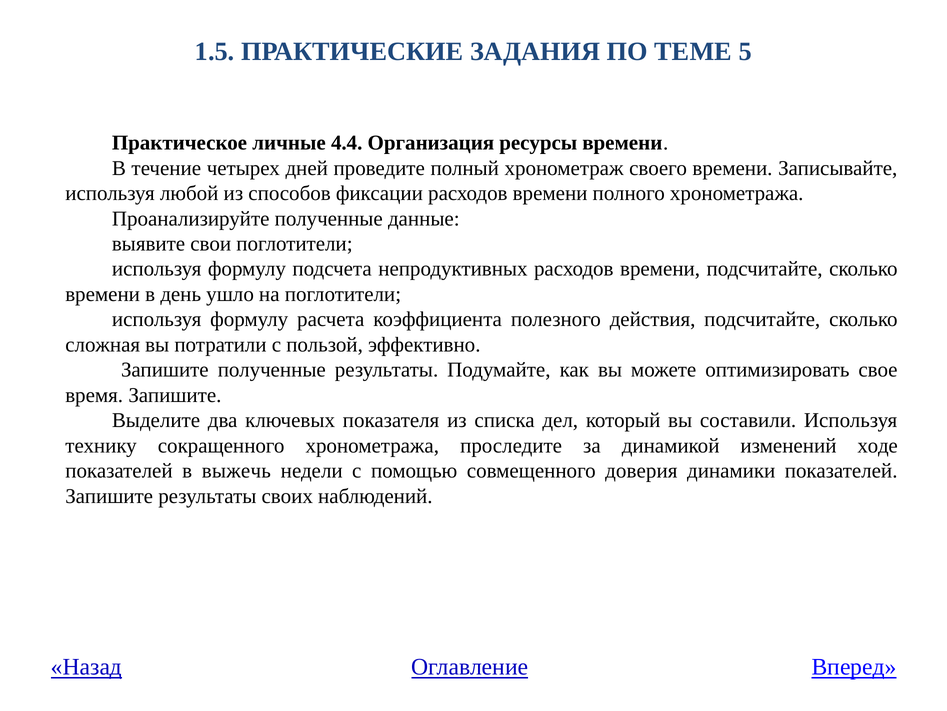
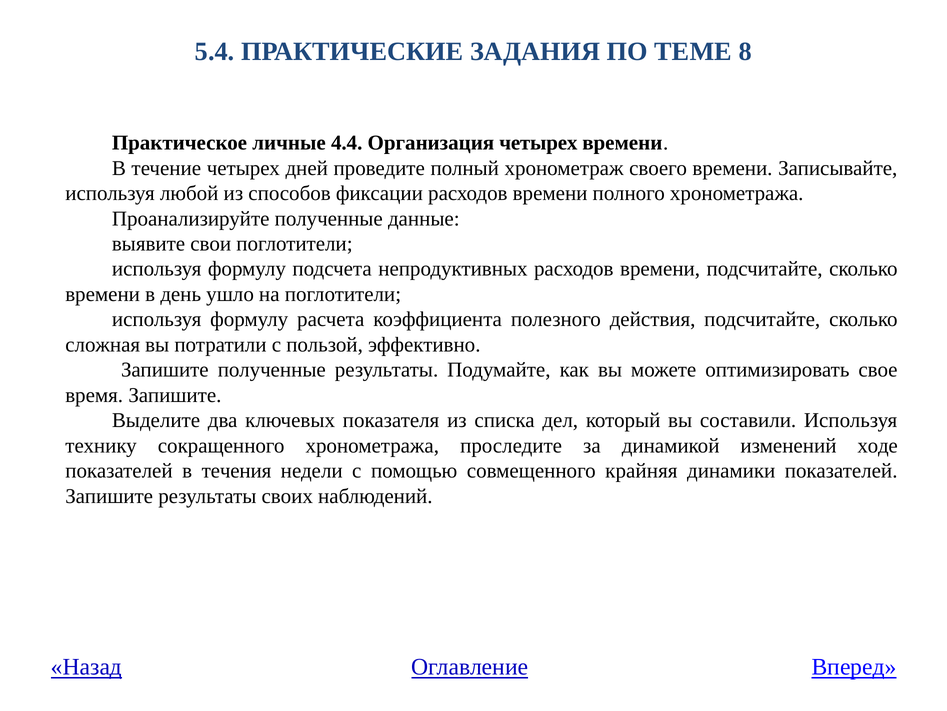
1.5: 1.5 -> 5.4 (215, 52)
5: 5 -> 8 (745, 52)
Организация ресурсы: ресурсы -> четырех (538, 143)
выжечь: выжечь -> течения (237, 470)
доверия: доверия -> крайняя (641, 470)
